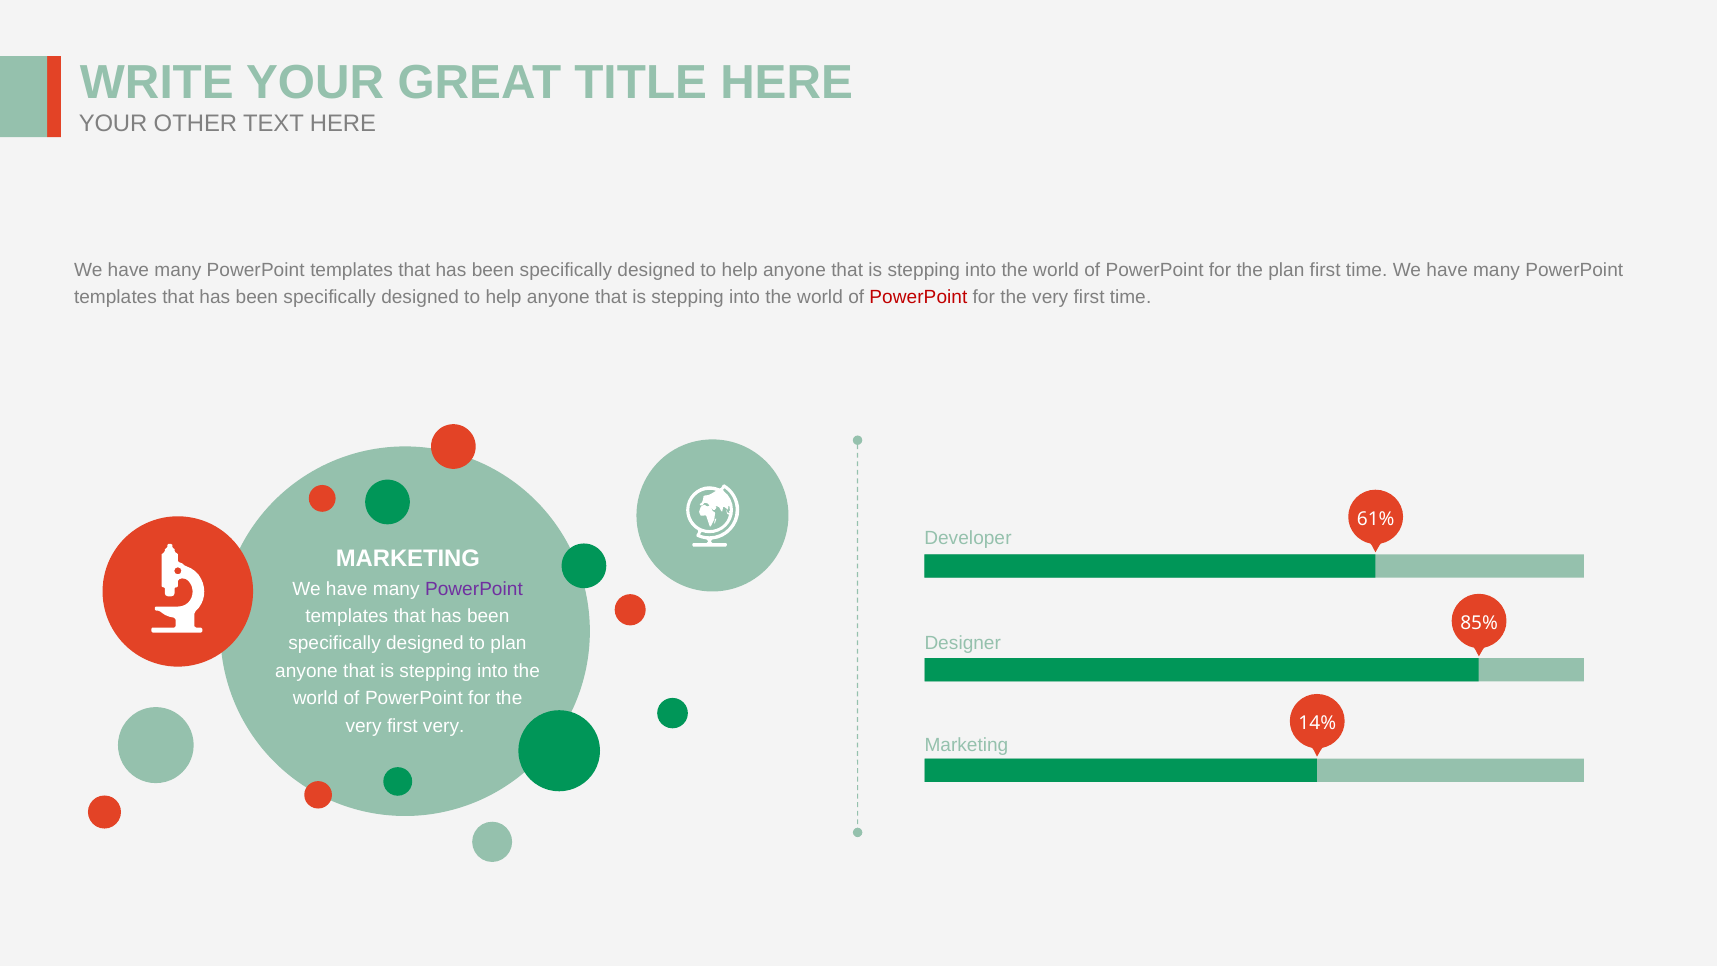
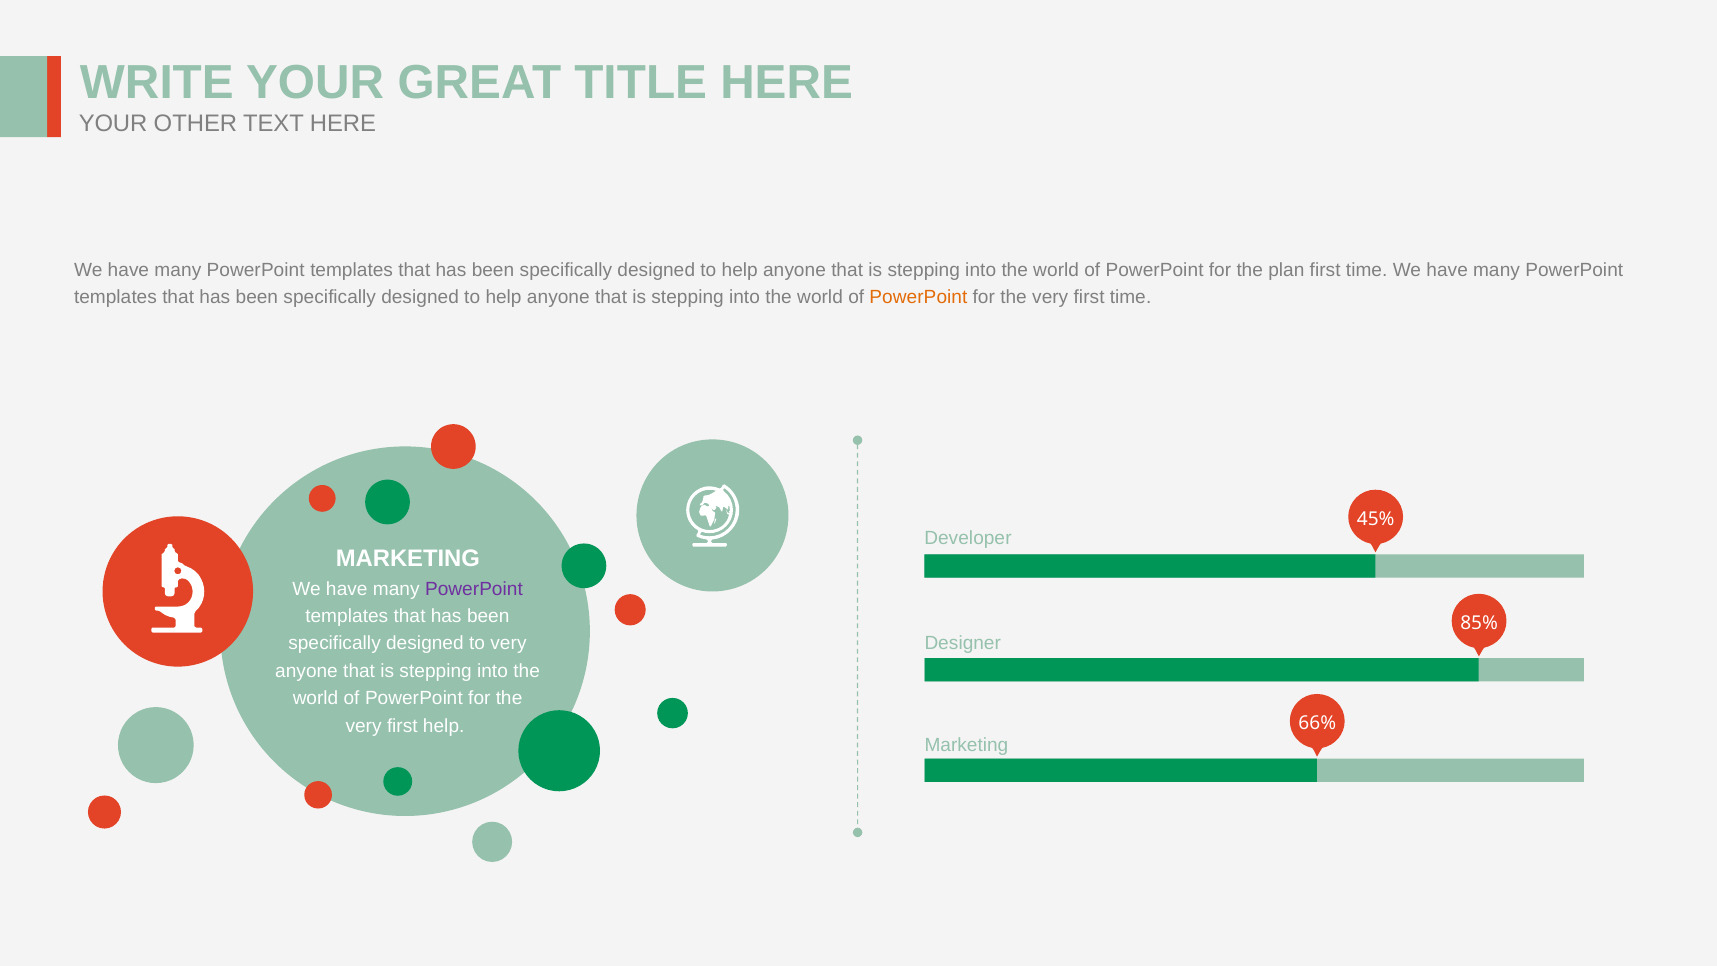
PowerPoint colour: red -> orange (918, 297)
61%: 61% -> 45% (1376, 519)
to plan: plan -> very (508, 643)
first very: very -> help (444, 725)
14%: 14% -> 66% (1317, 723)
